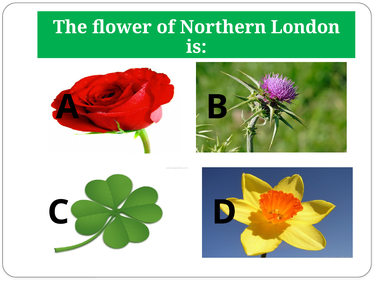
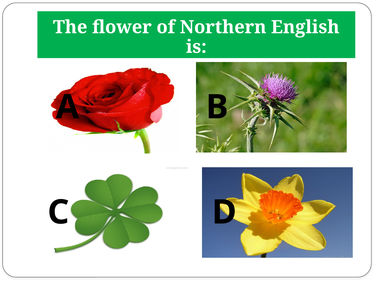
London: London -> English (305, 27)
